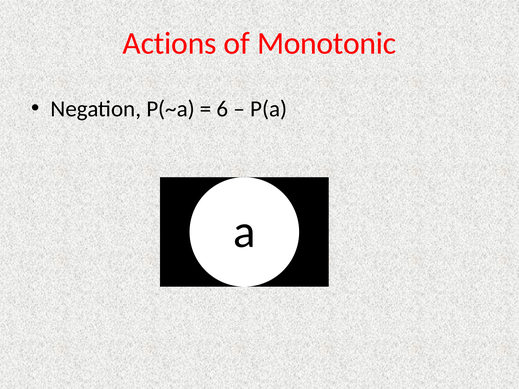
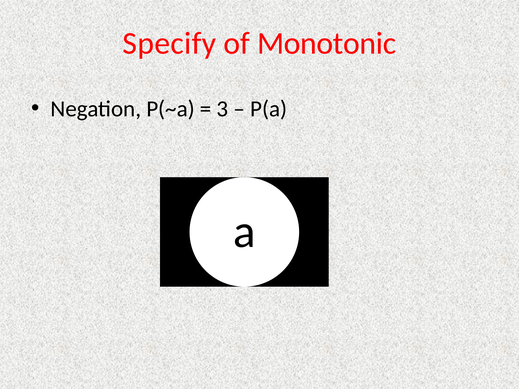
Actions: Actions -> Specify (169, 43)
6: 6 -> 3 (222, 109)
